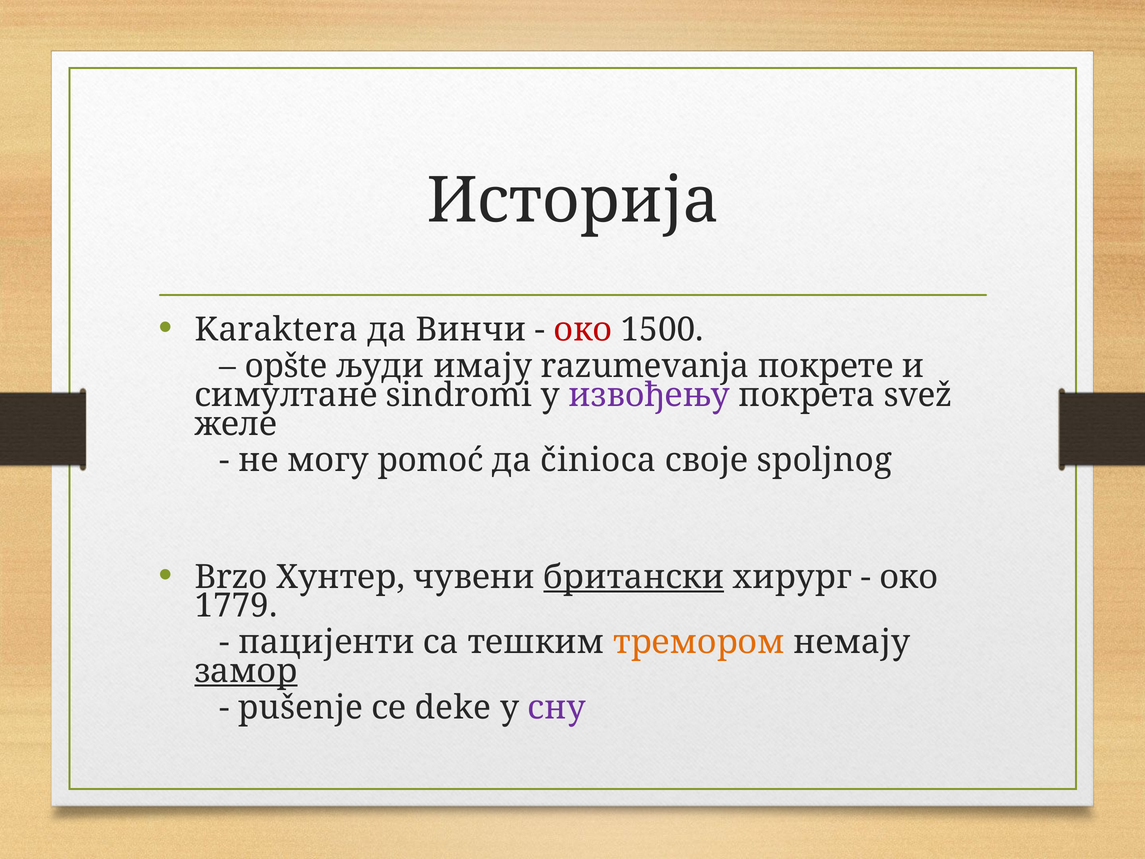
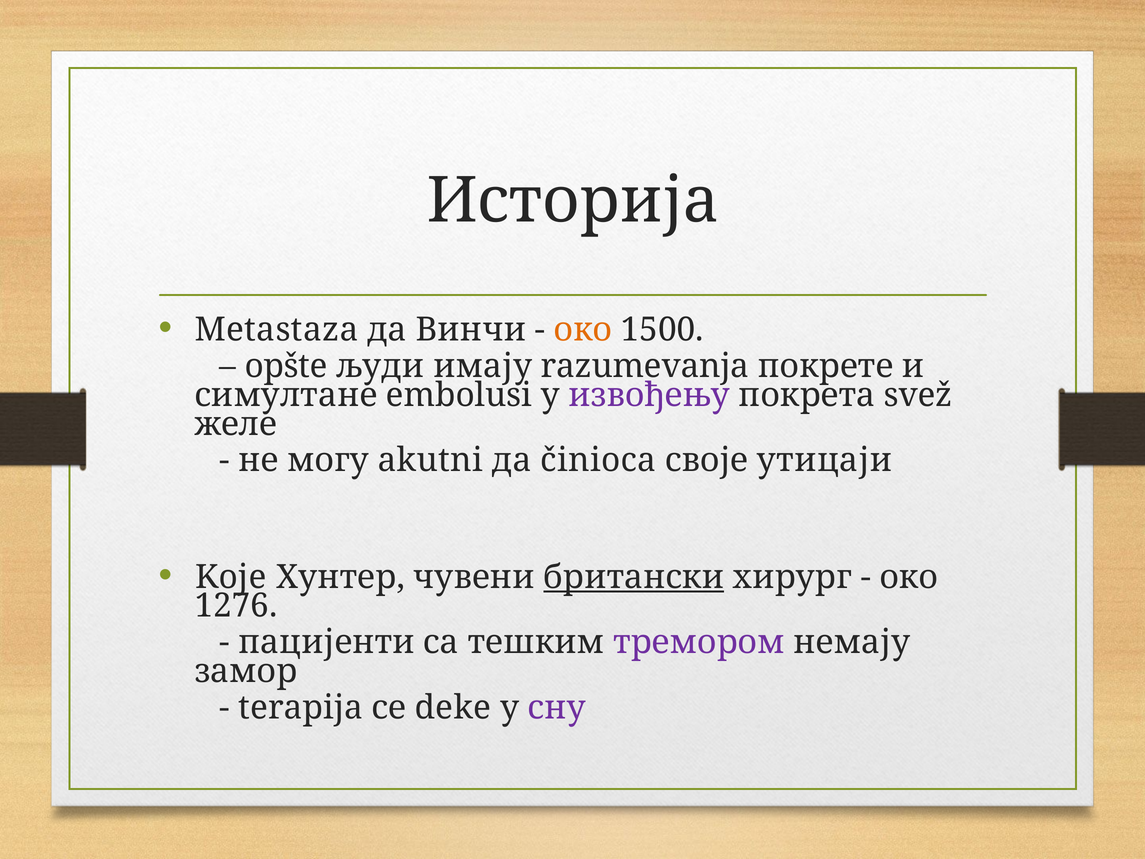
Karaktera: Karaktera -> Metastaza (276, 330)
око colour: red -> orange (583, 330)
sindromi: sindromi -> embolusi (459, 395)
pomoć: pomoć -> akutni (430, 460)
spoljnog: spoljnog -> утицаји (825, 460)
Brzo: Brzo -> Koje (231, 577)
1779: 1779 -> 1276 (236, 606)
тремором colour: orange -> purple (699, 642)
замор underline: present -> none (246, 671)
pušenje: pušenje -> terapija (301, 708)
